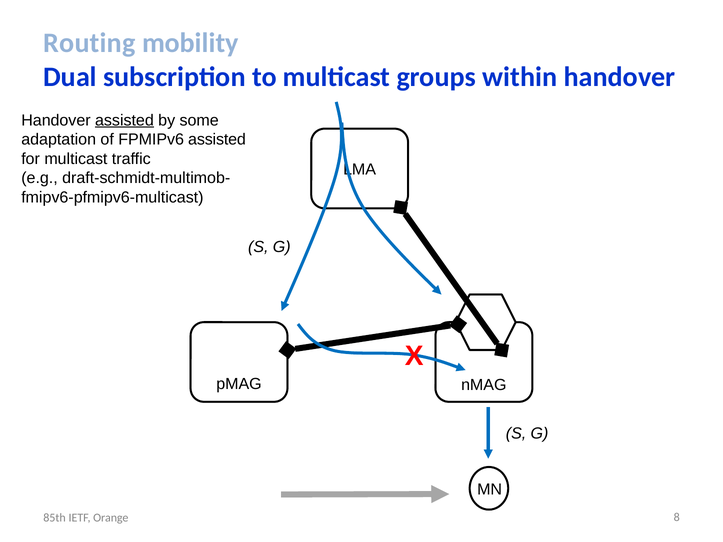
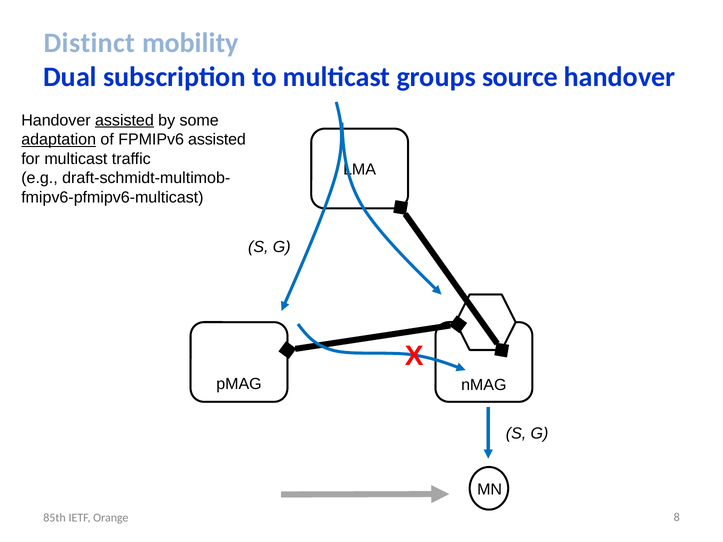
Routing: Routing -> Distinct (89, 43)
within: within -> source (520, 77)
adaptation underline: none -> present (59, 140)
